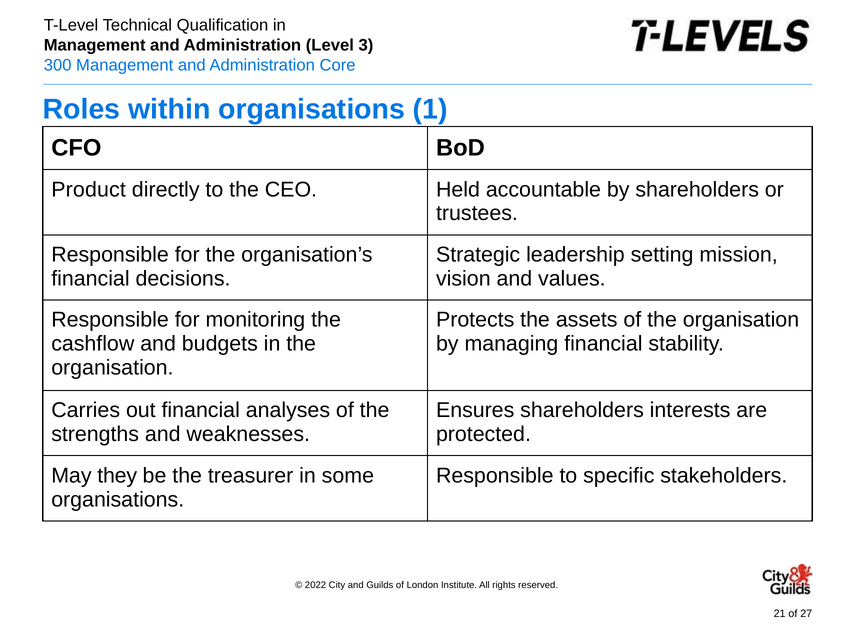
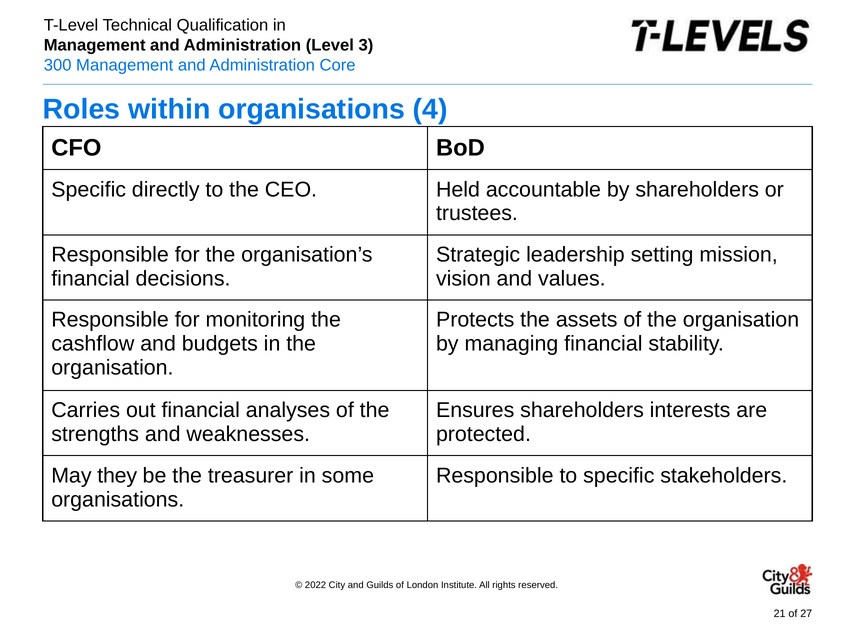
1: 1 -> 4 (430, 109)
Product: Product -> Specific (89, 189)
